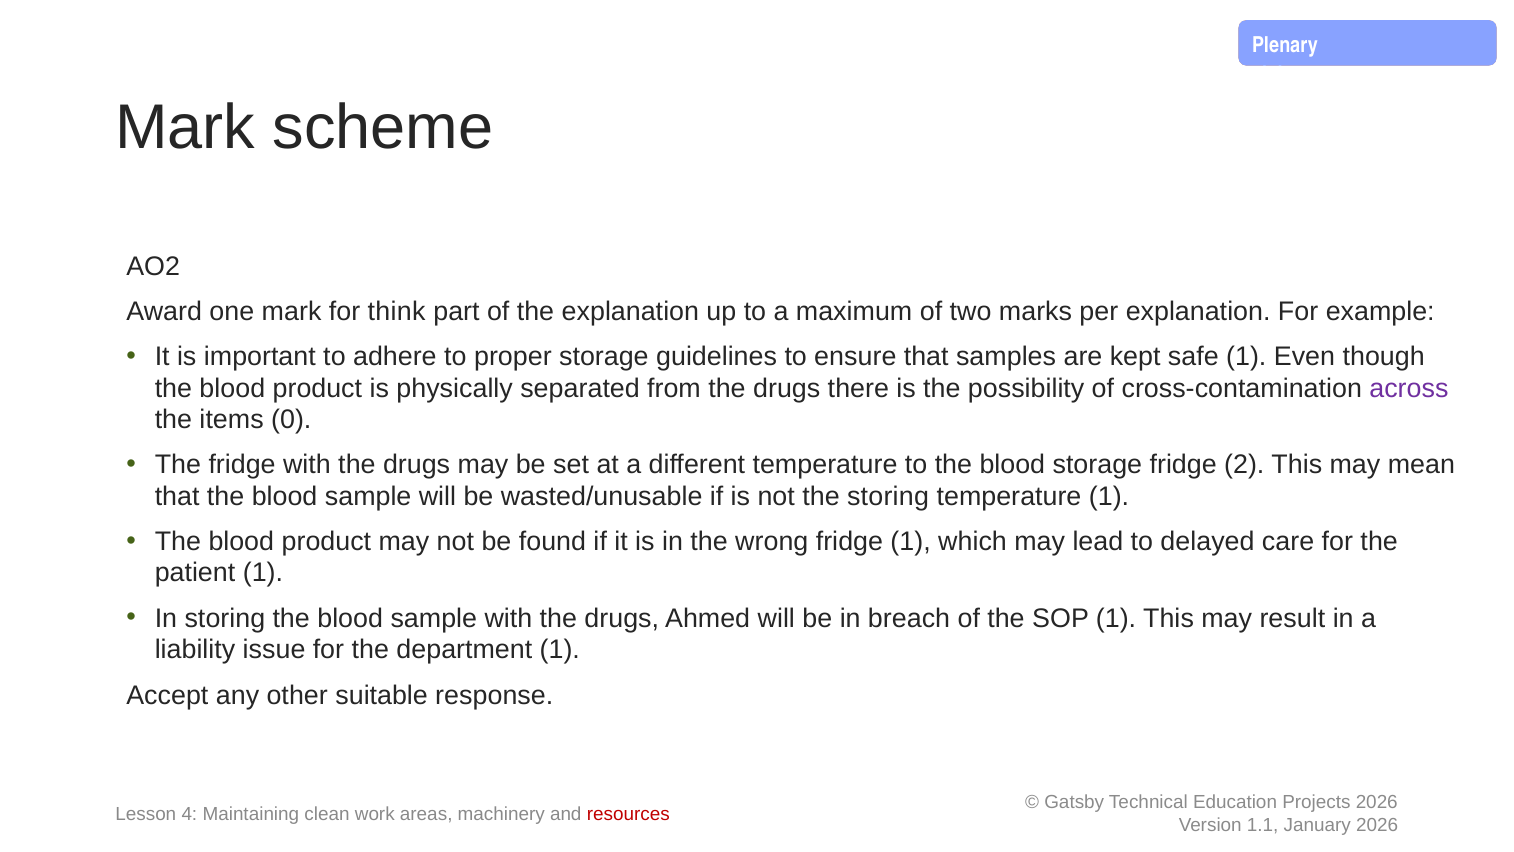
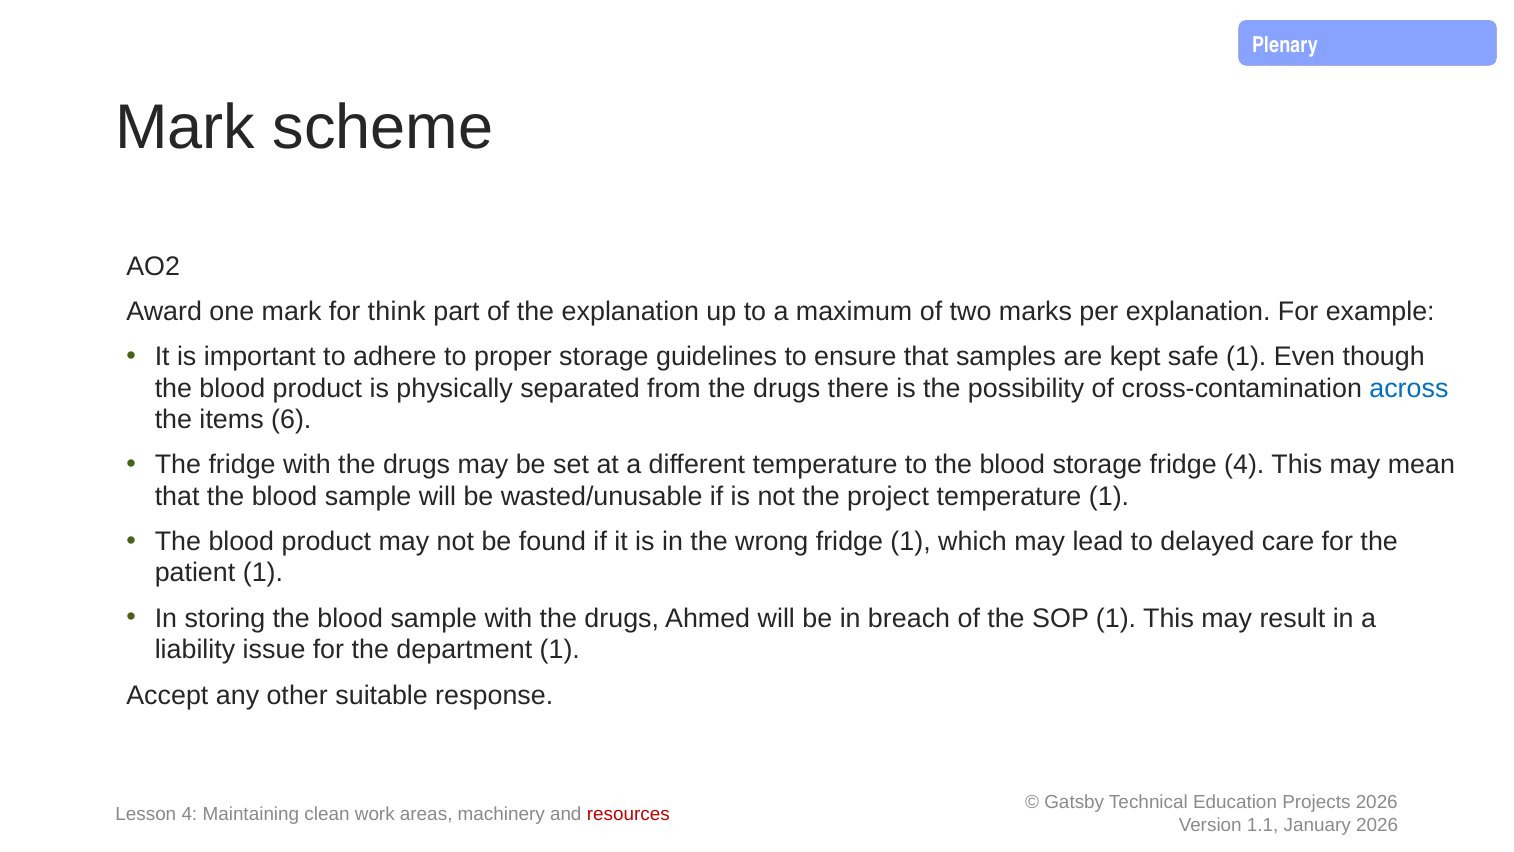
across colour: purple -> blue (1409, 388)
0: 0 -> 6 (291, 419)
fridge 2: 2 -> 4 (1244, 465)
the storing: storing -> project (888, 496)
